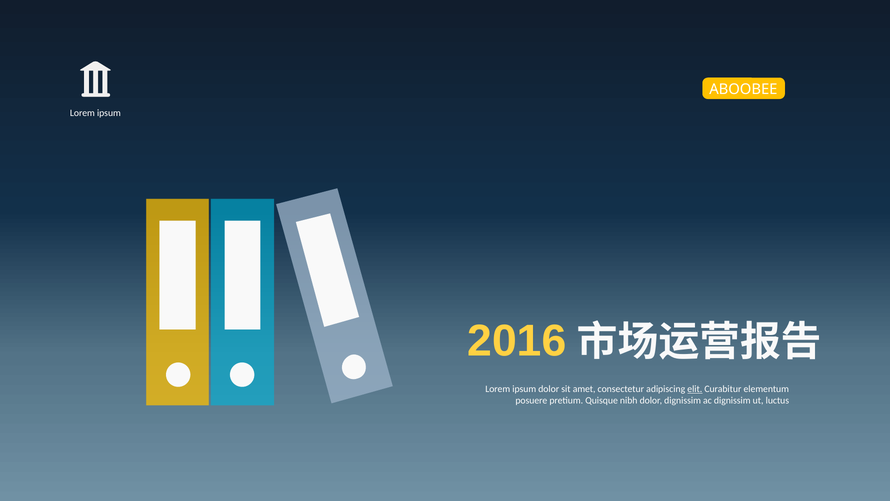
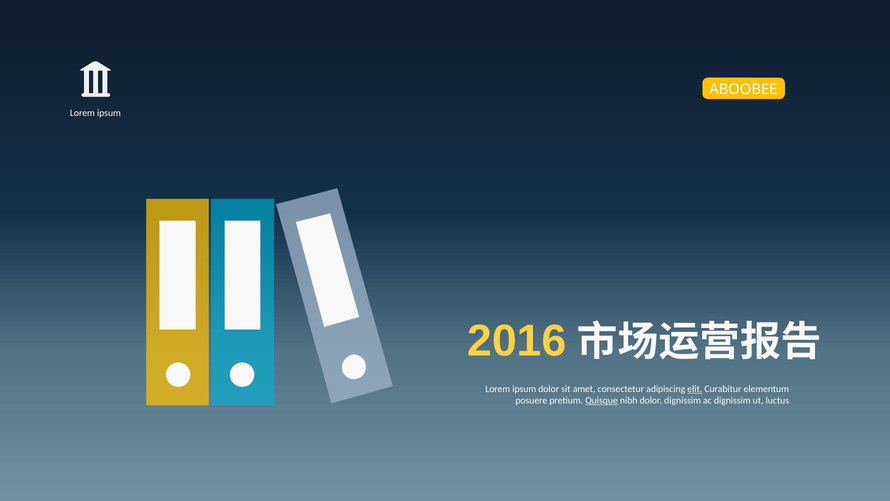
Quisque underline: none -> present (602, 400)
